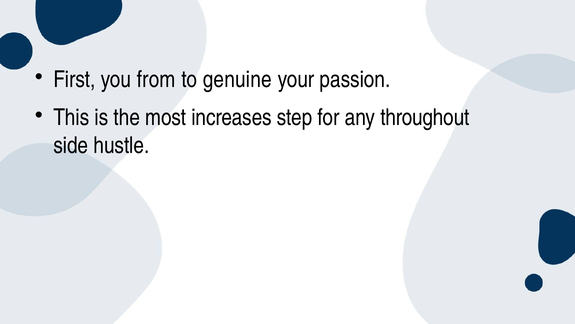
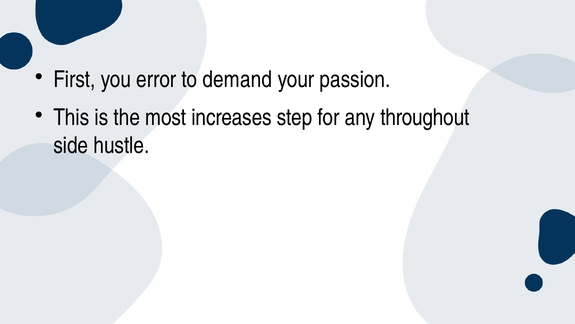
from: from -> error (156, 79)
genuine: genuine -> demand (237, 79)
